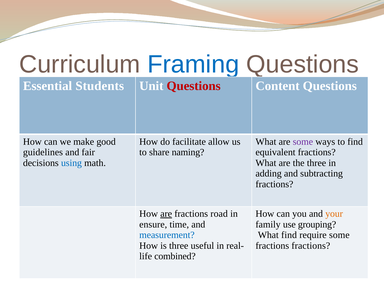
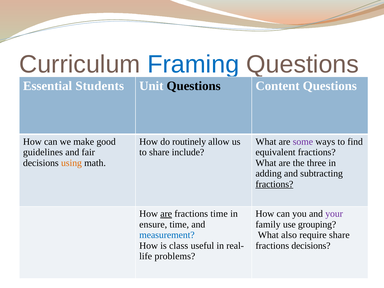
Questions colour: red -> black (194, 86)
facilitate: facilitate -> routinely (189, 142)
naming: naming -> include (188, 152)
using colour: blue -> orange (71, 163)
fractions underline: none -> present (274, 184)
fractions road: road -> time (219, 214)
your colour: orange -> purple (334, 214)
What find: find -> also (289, 235)
require some: some -> share (339, 235)
is three: three -> class (179, 246)
fractions fractions: fractions -> decisions (311, 246)
combined: combined -> problems (175, 256)
